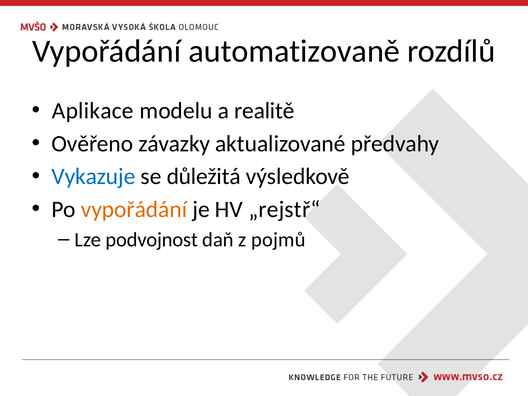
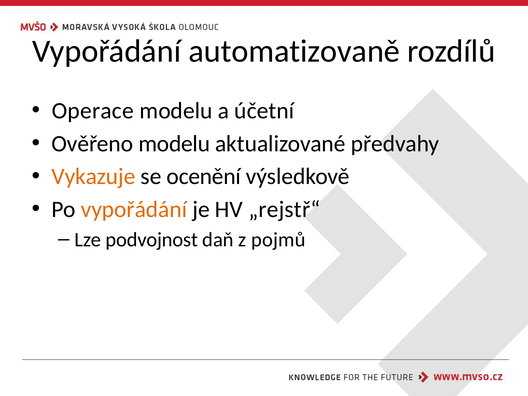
Aplikace: Aplikace -> Operace (93, 111)
realitě: realitě -> účetní (264, 111)
Ověřeno závazky: závazky -> modelu (174, 144)
Vykazuje colour: blue -> orange (93, 176)
důležitá: důležitá -> ocenění (204, 176)
